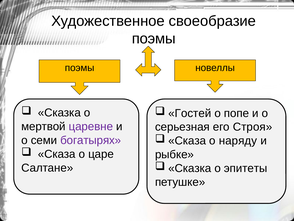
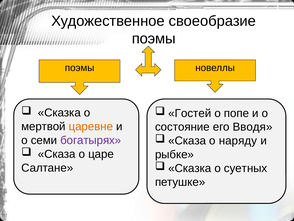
царевне colour: purple -> orange (91, 126)
серьезная: серьезная -> состояние (182, 127)
Строя: Строя -> Вводя (253, 127)
эпитеты: эпитеты -> суетных (246, 168)
